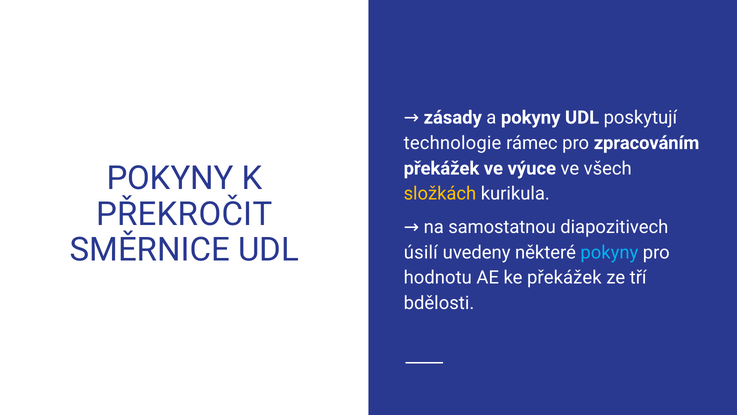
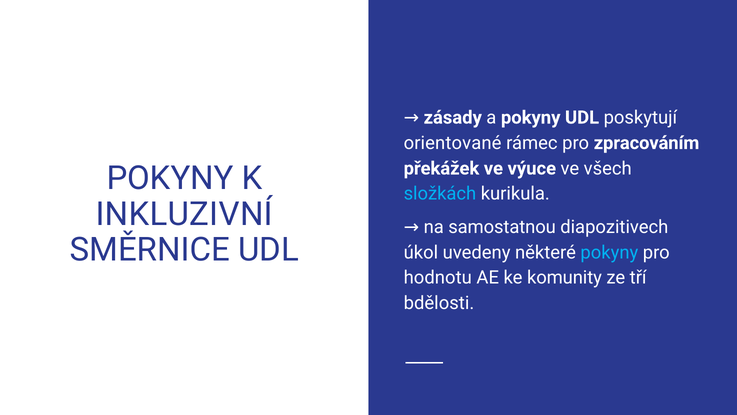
technologie: technologie -> orientované (453, 143)
složkách colour: yellow -> light blue (440, 194)
PŘEKROČIT: PŘEKROČIT -> INKLUZIVNÍ (184, 214)
úsilí: úsilí -> úkol (421, 252)
ke překážek: překážek -> komunity (564, 278)
